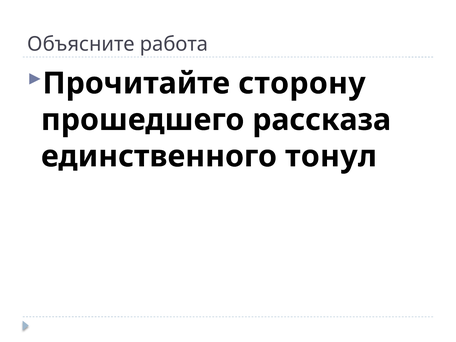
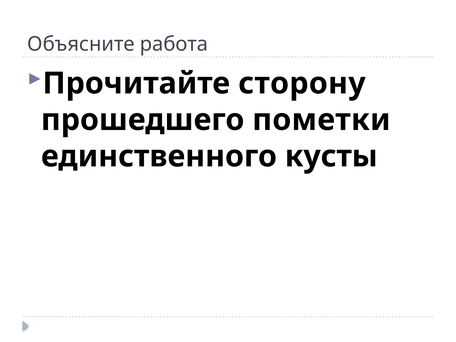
рассказа: рассказа -> пометки (321, 120)
тонул: тонул -> кусты (331, 156)
